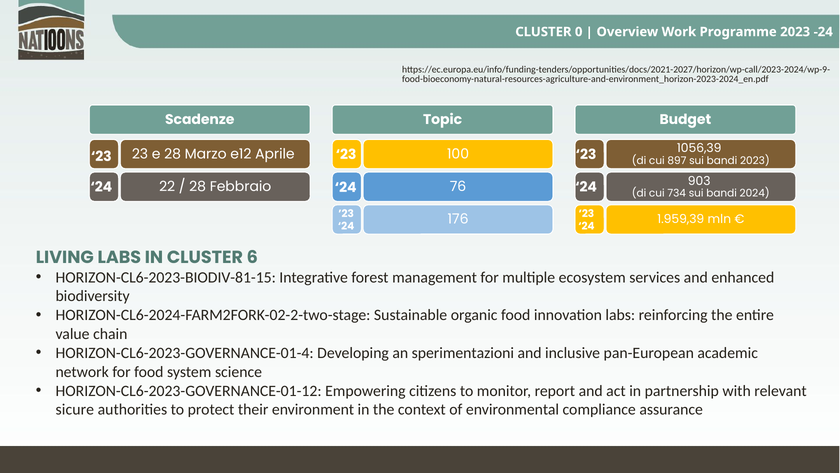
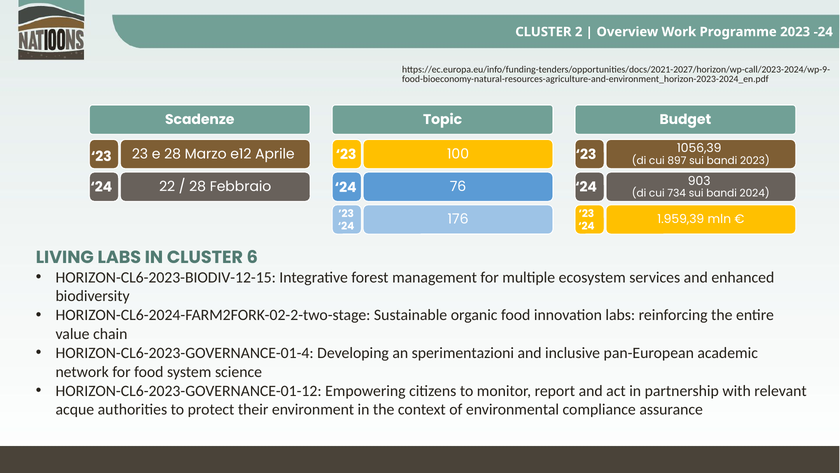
0: 0 -> 2 (579, 32)
HORIZON-CL6-2023-BIODIV-81-15: HORIZON-CL6-2023-BIODIV-81-15 -> HORIZON-CL6-2023-BIODIV-12-15 (166, 277)
sicure: sicure -> acque (75, 409)
